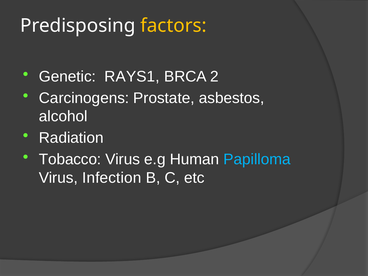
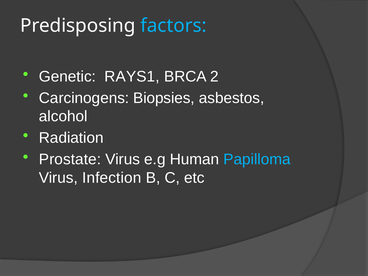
factors colour: yellow -> light blue (174, 26)
Prostate: Prostate -> Biopsies (164, 98)
Tobacco: Tobacco -> Prostate (70, 159)
